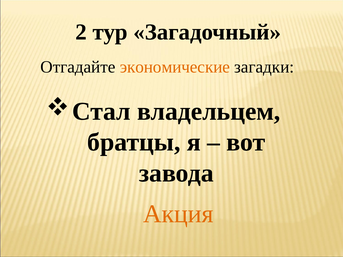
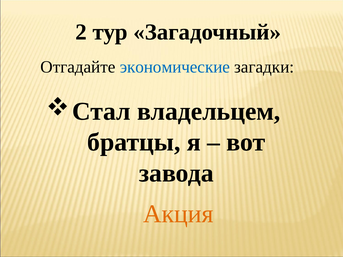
экономические colour: orange -> blue (175, 67)
